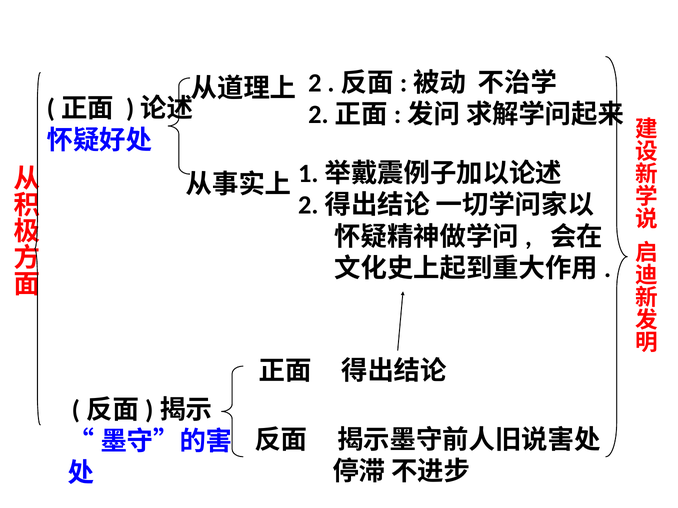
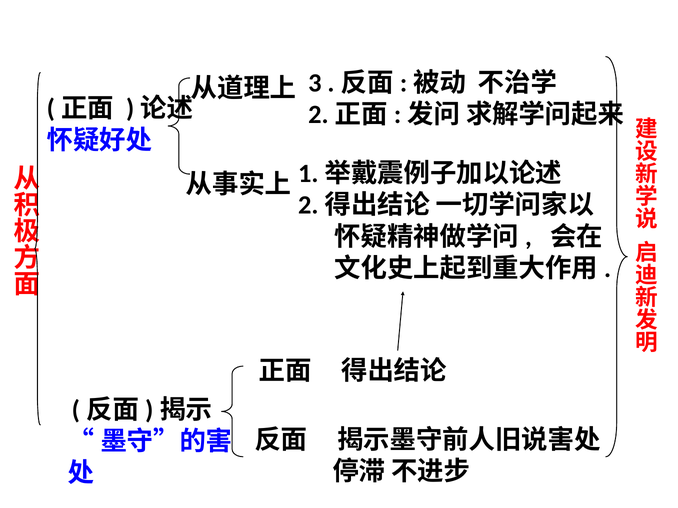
2: 2 -> 3 (315, 83)
